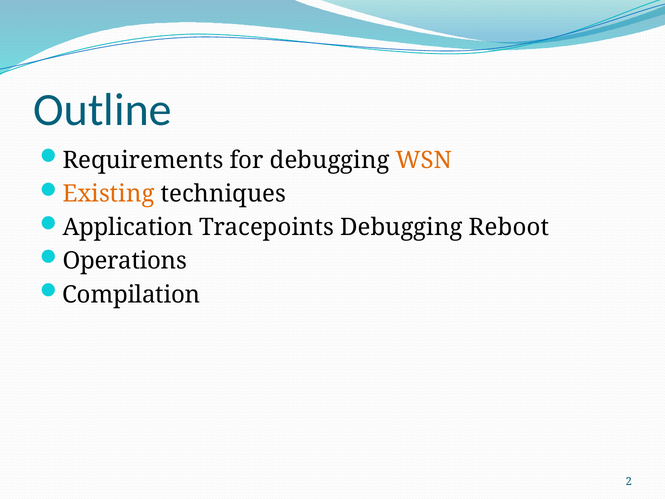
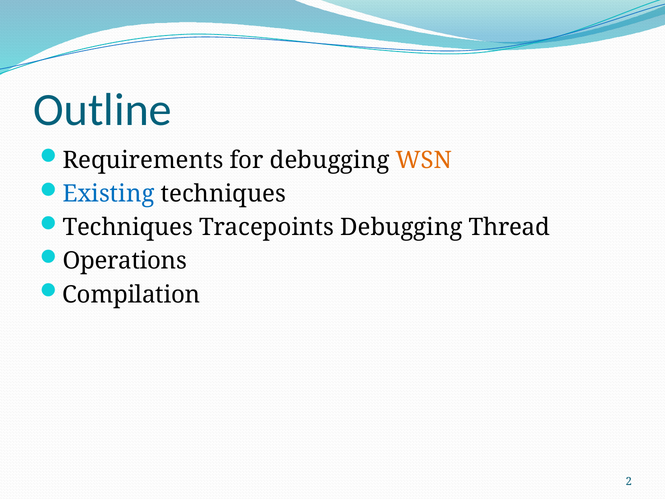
Existing colour: orange -> blue (109, 194)
Application: Application -> Techniques (128, 227)
Reboot: Reboot -> Thread (509, 227)
